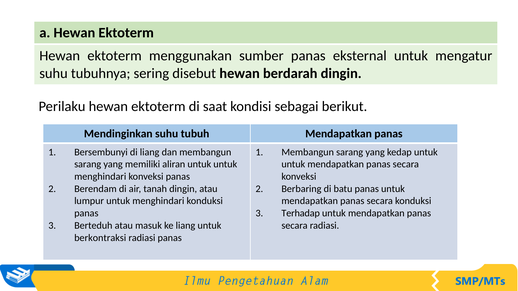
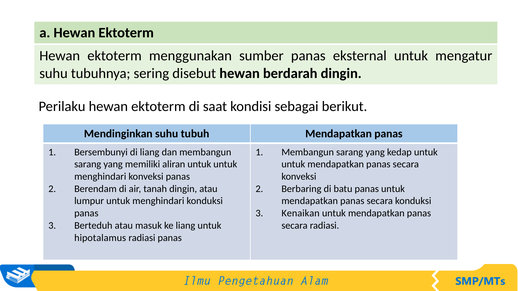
Terhadap: Terhadap -> Kenaikan (301, 214)
berkontraksi: berkontraksi -> hipotalamus (100, 238)
